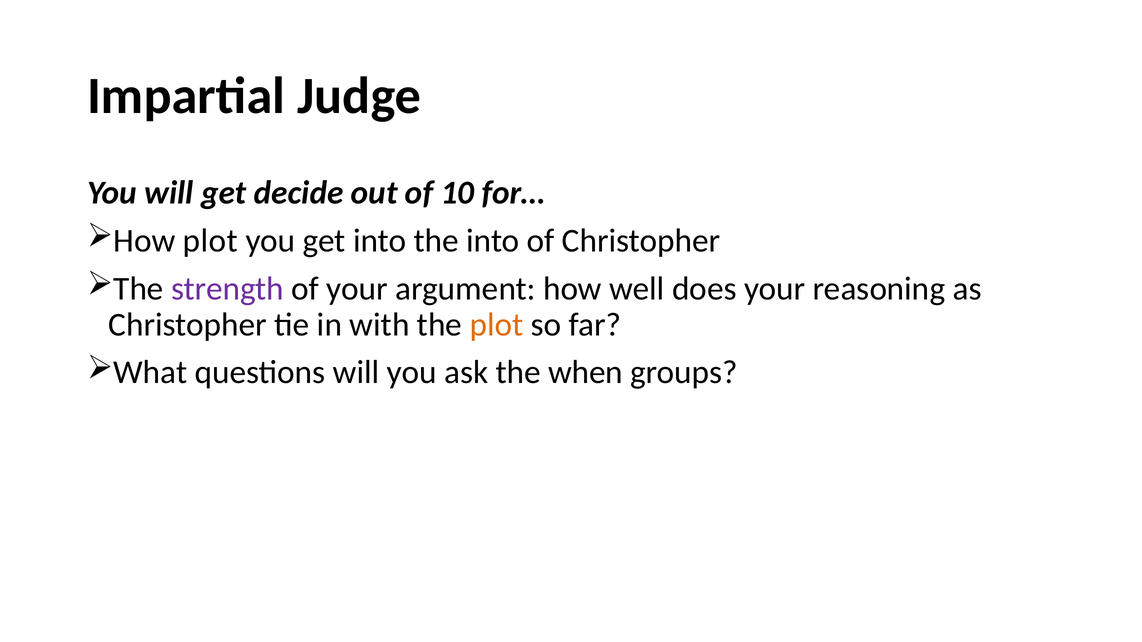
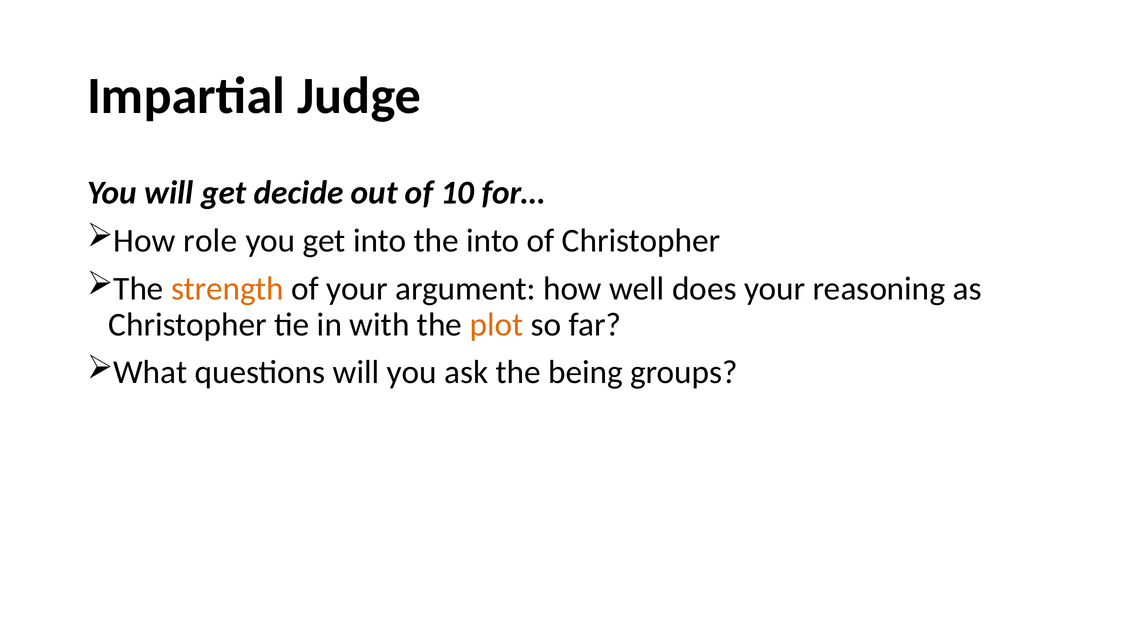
How plot: plot -> role (210, 241)
strength colour: purple -> orange (228, 289)
when: when -> being (586, 373)
